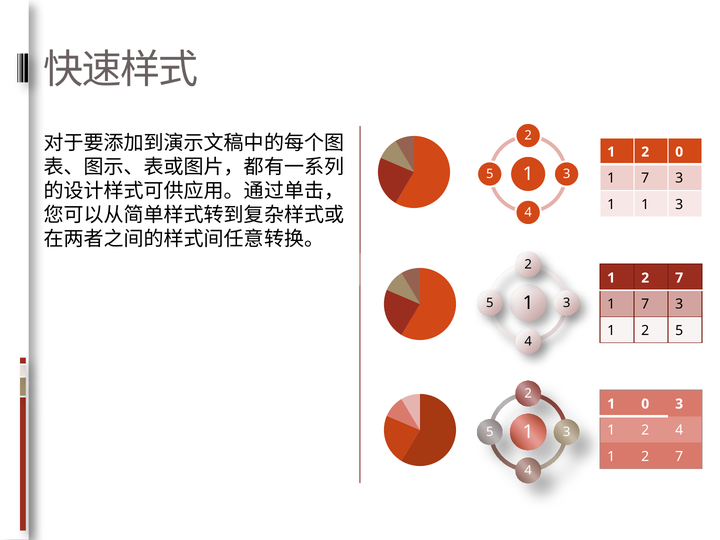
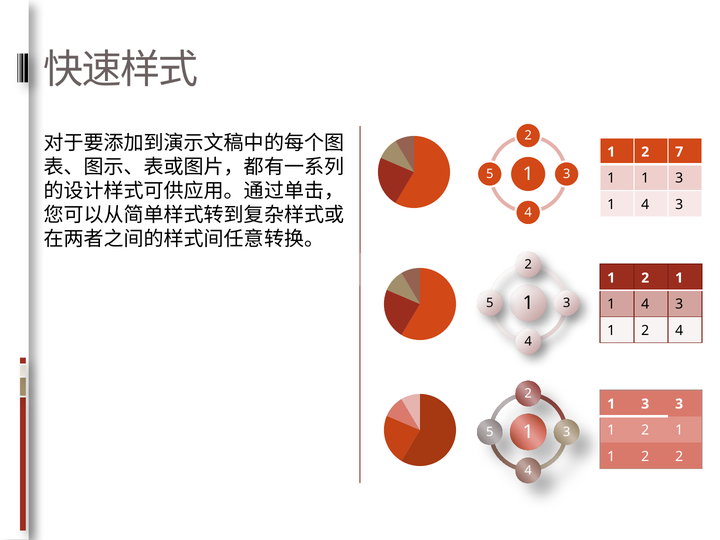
2 0: 0 -> 7 (679, 152)
7: 7 -> 1 (645, 178)
1: 1 -> 4 (645, 205)
7: 7 -> 1 (679, 278)
7: 7 -> 4 (645, 304)
2 5: 5 -> 4 (679, 331)
0: 0 -> 3 (645, 404)
4: 4 -> 1 (679, 430)
7: 7 -> 2 (679, 457)
